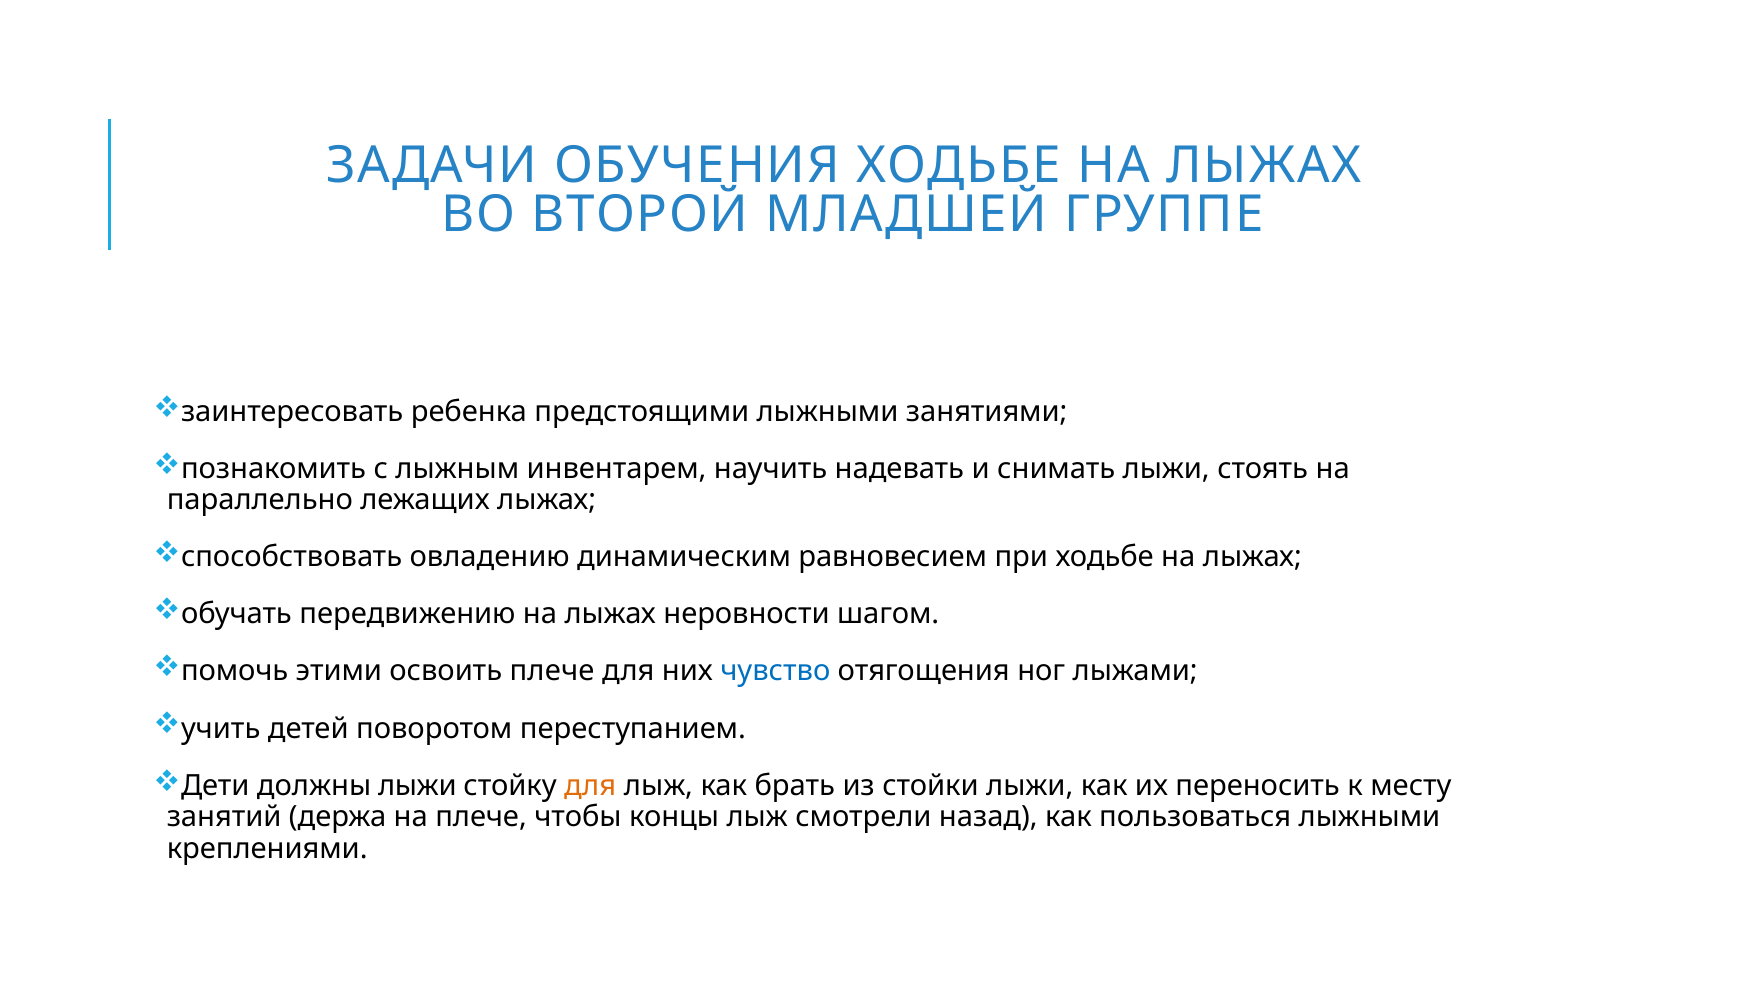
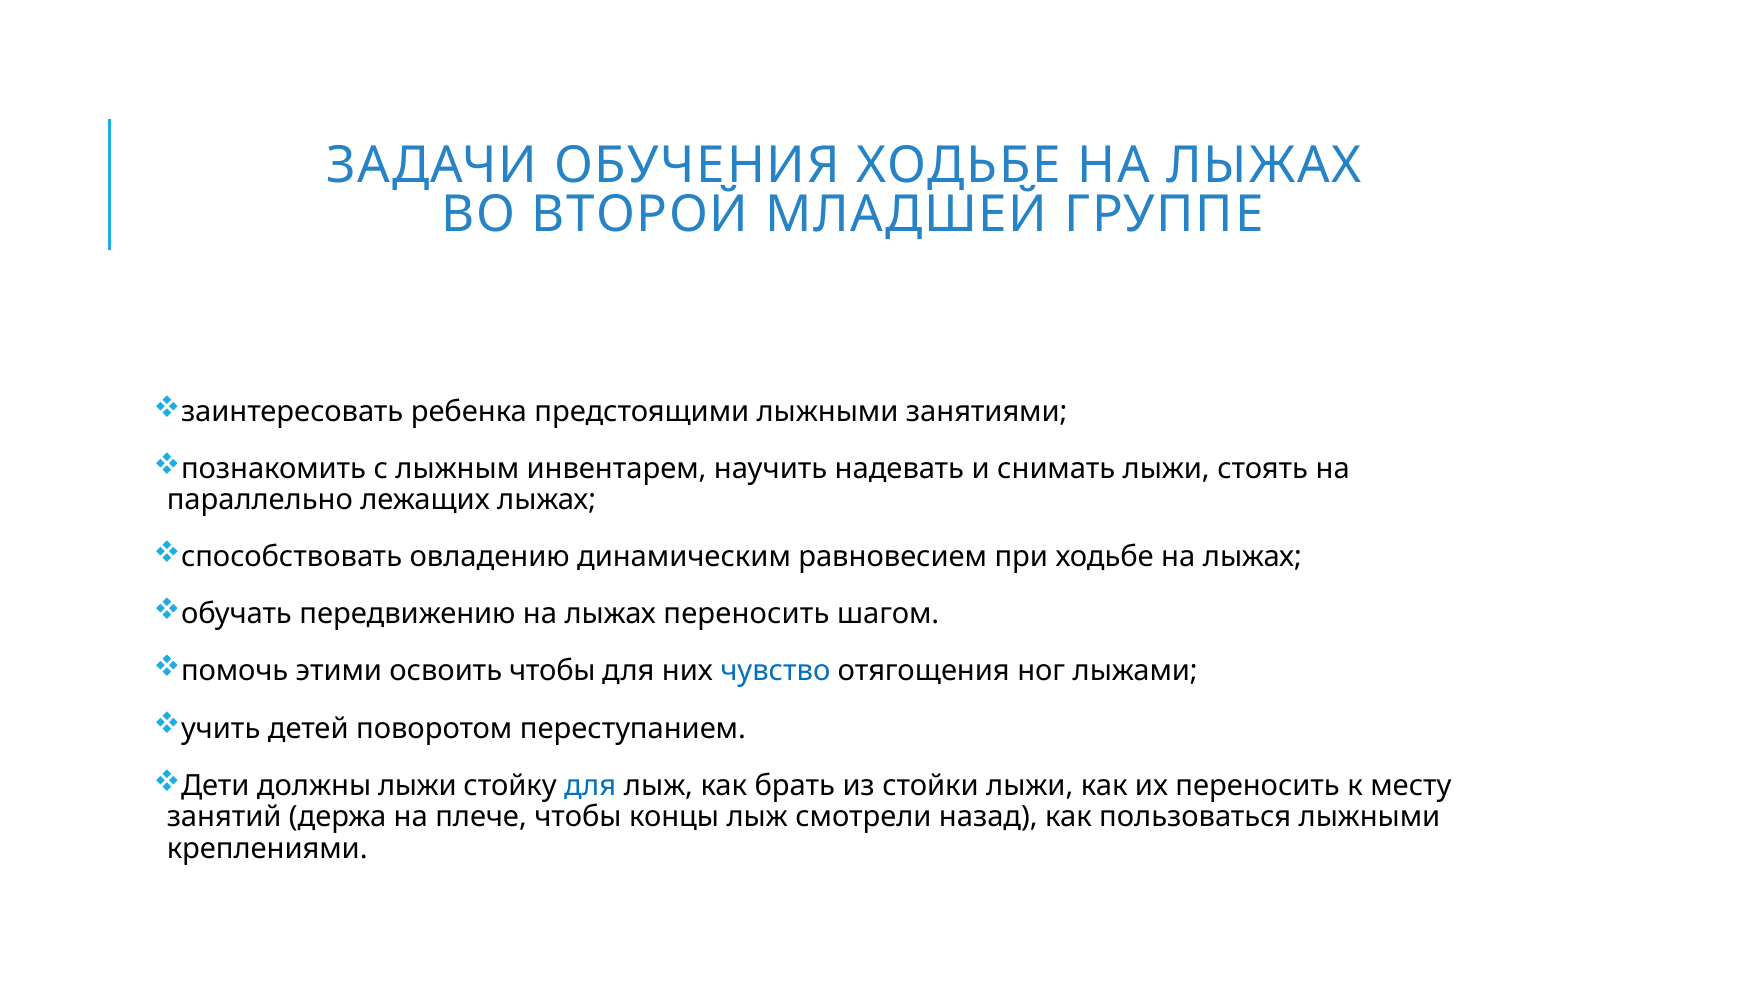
лыжах неровности: неровности -> переносить (746, 614)
освоить плече: плече -> чтобы (552, 671)
для colour: orange -> blue (590, 785)
